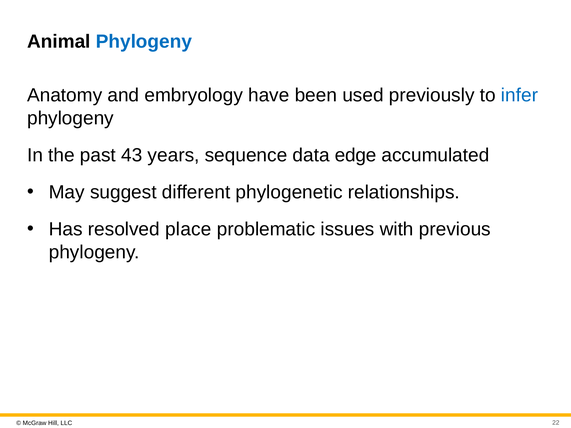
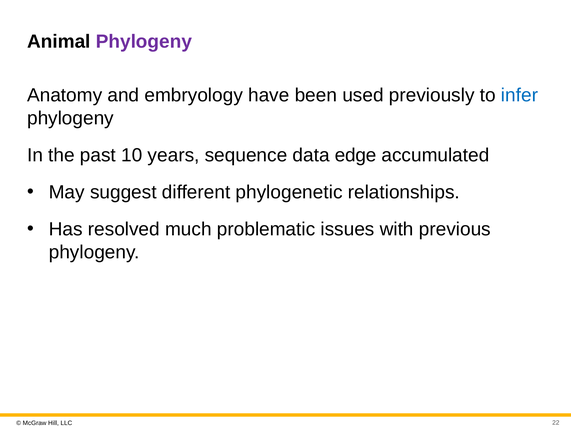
Phylogeny colour: blue -> purple (144, 42)
43: 43 -> 10 (132, 155)
place: place -> much (188, 230)
